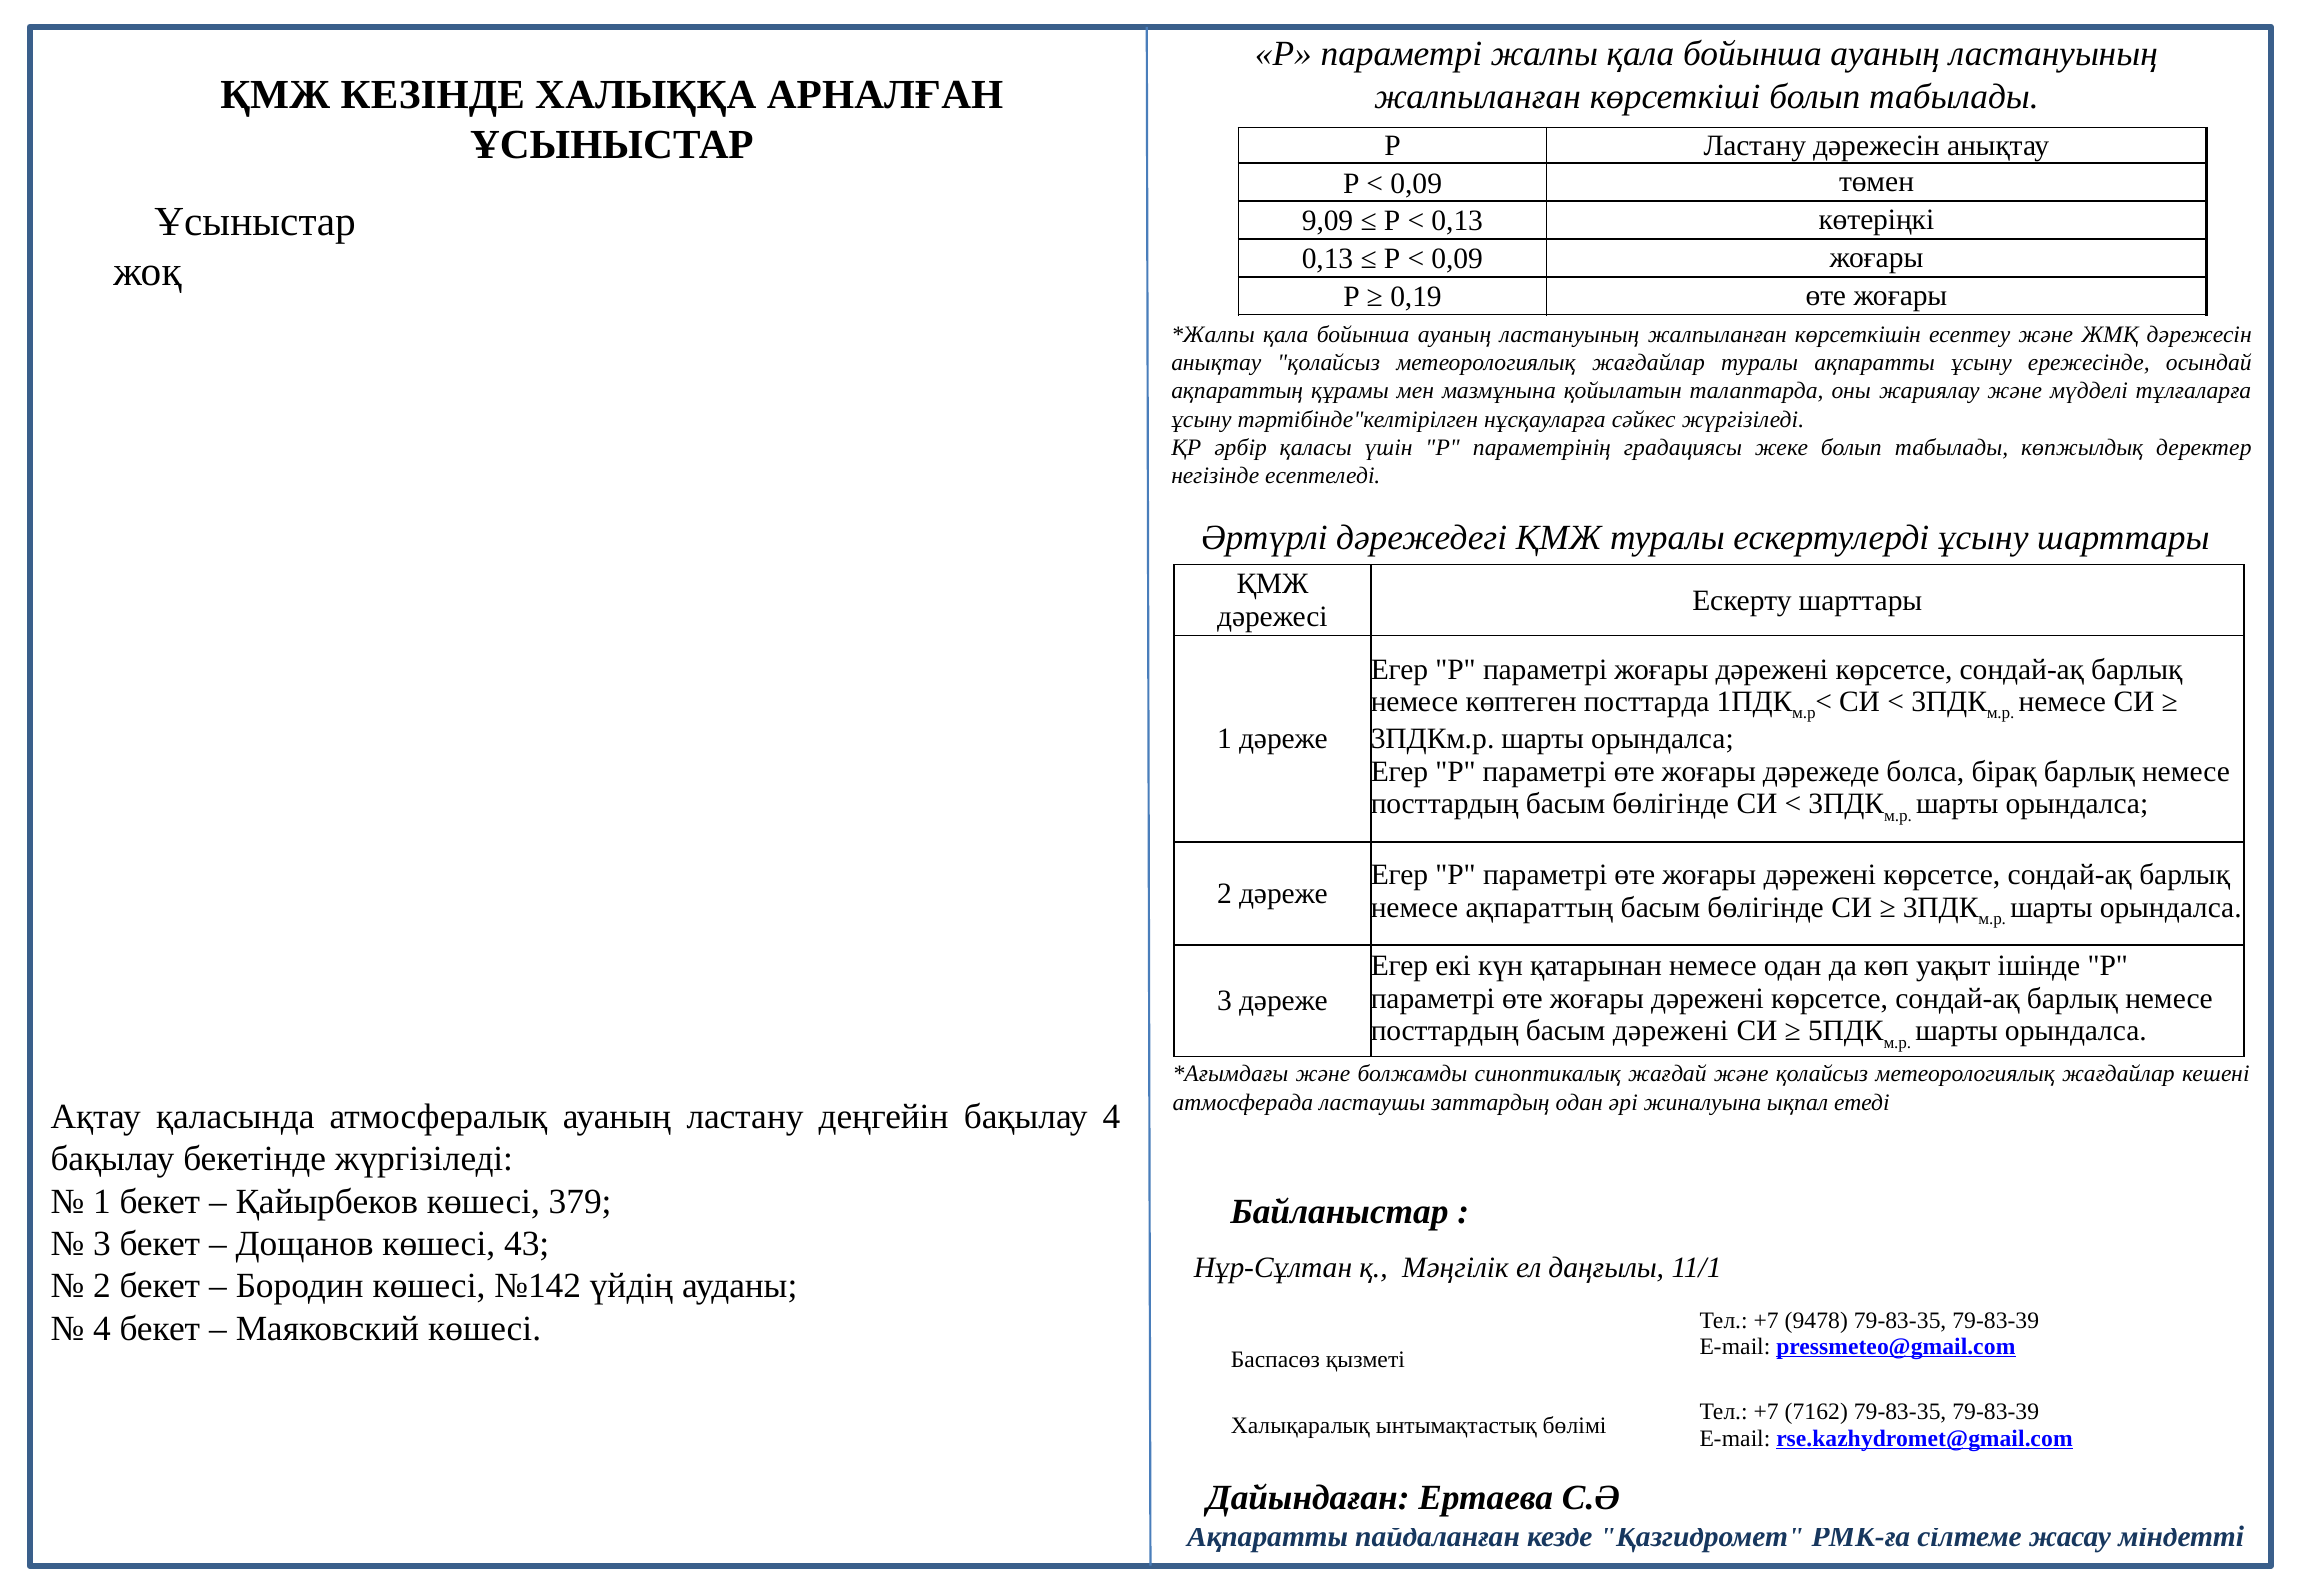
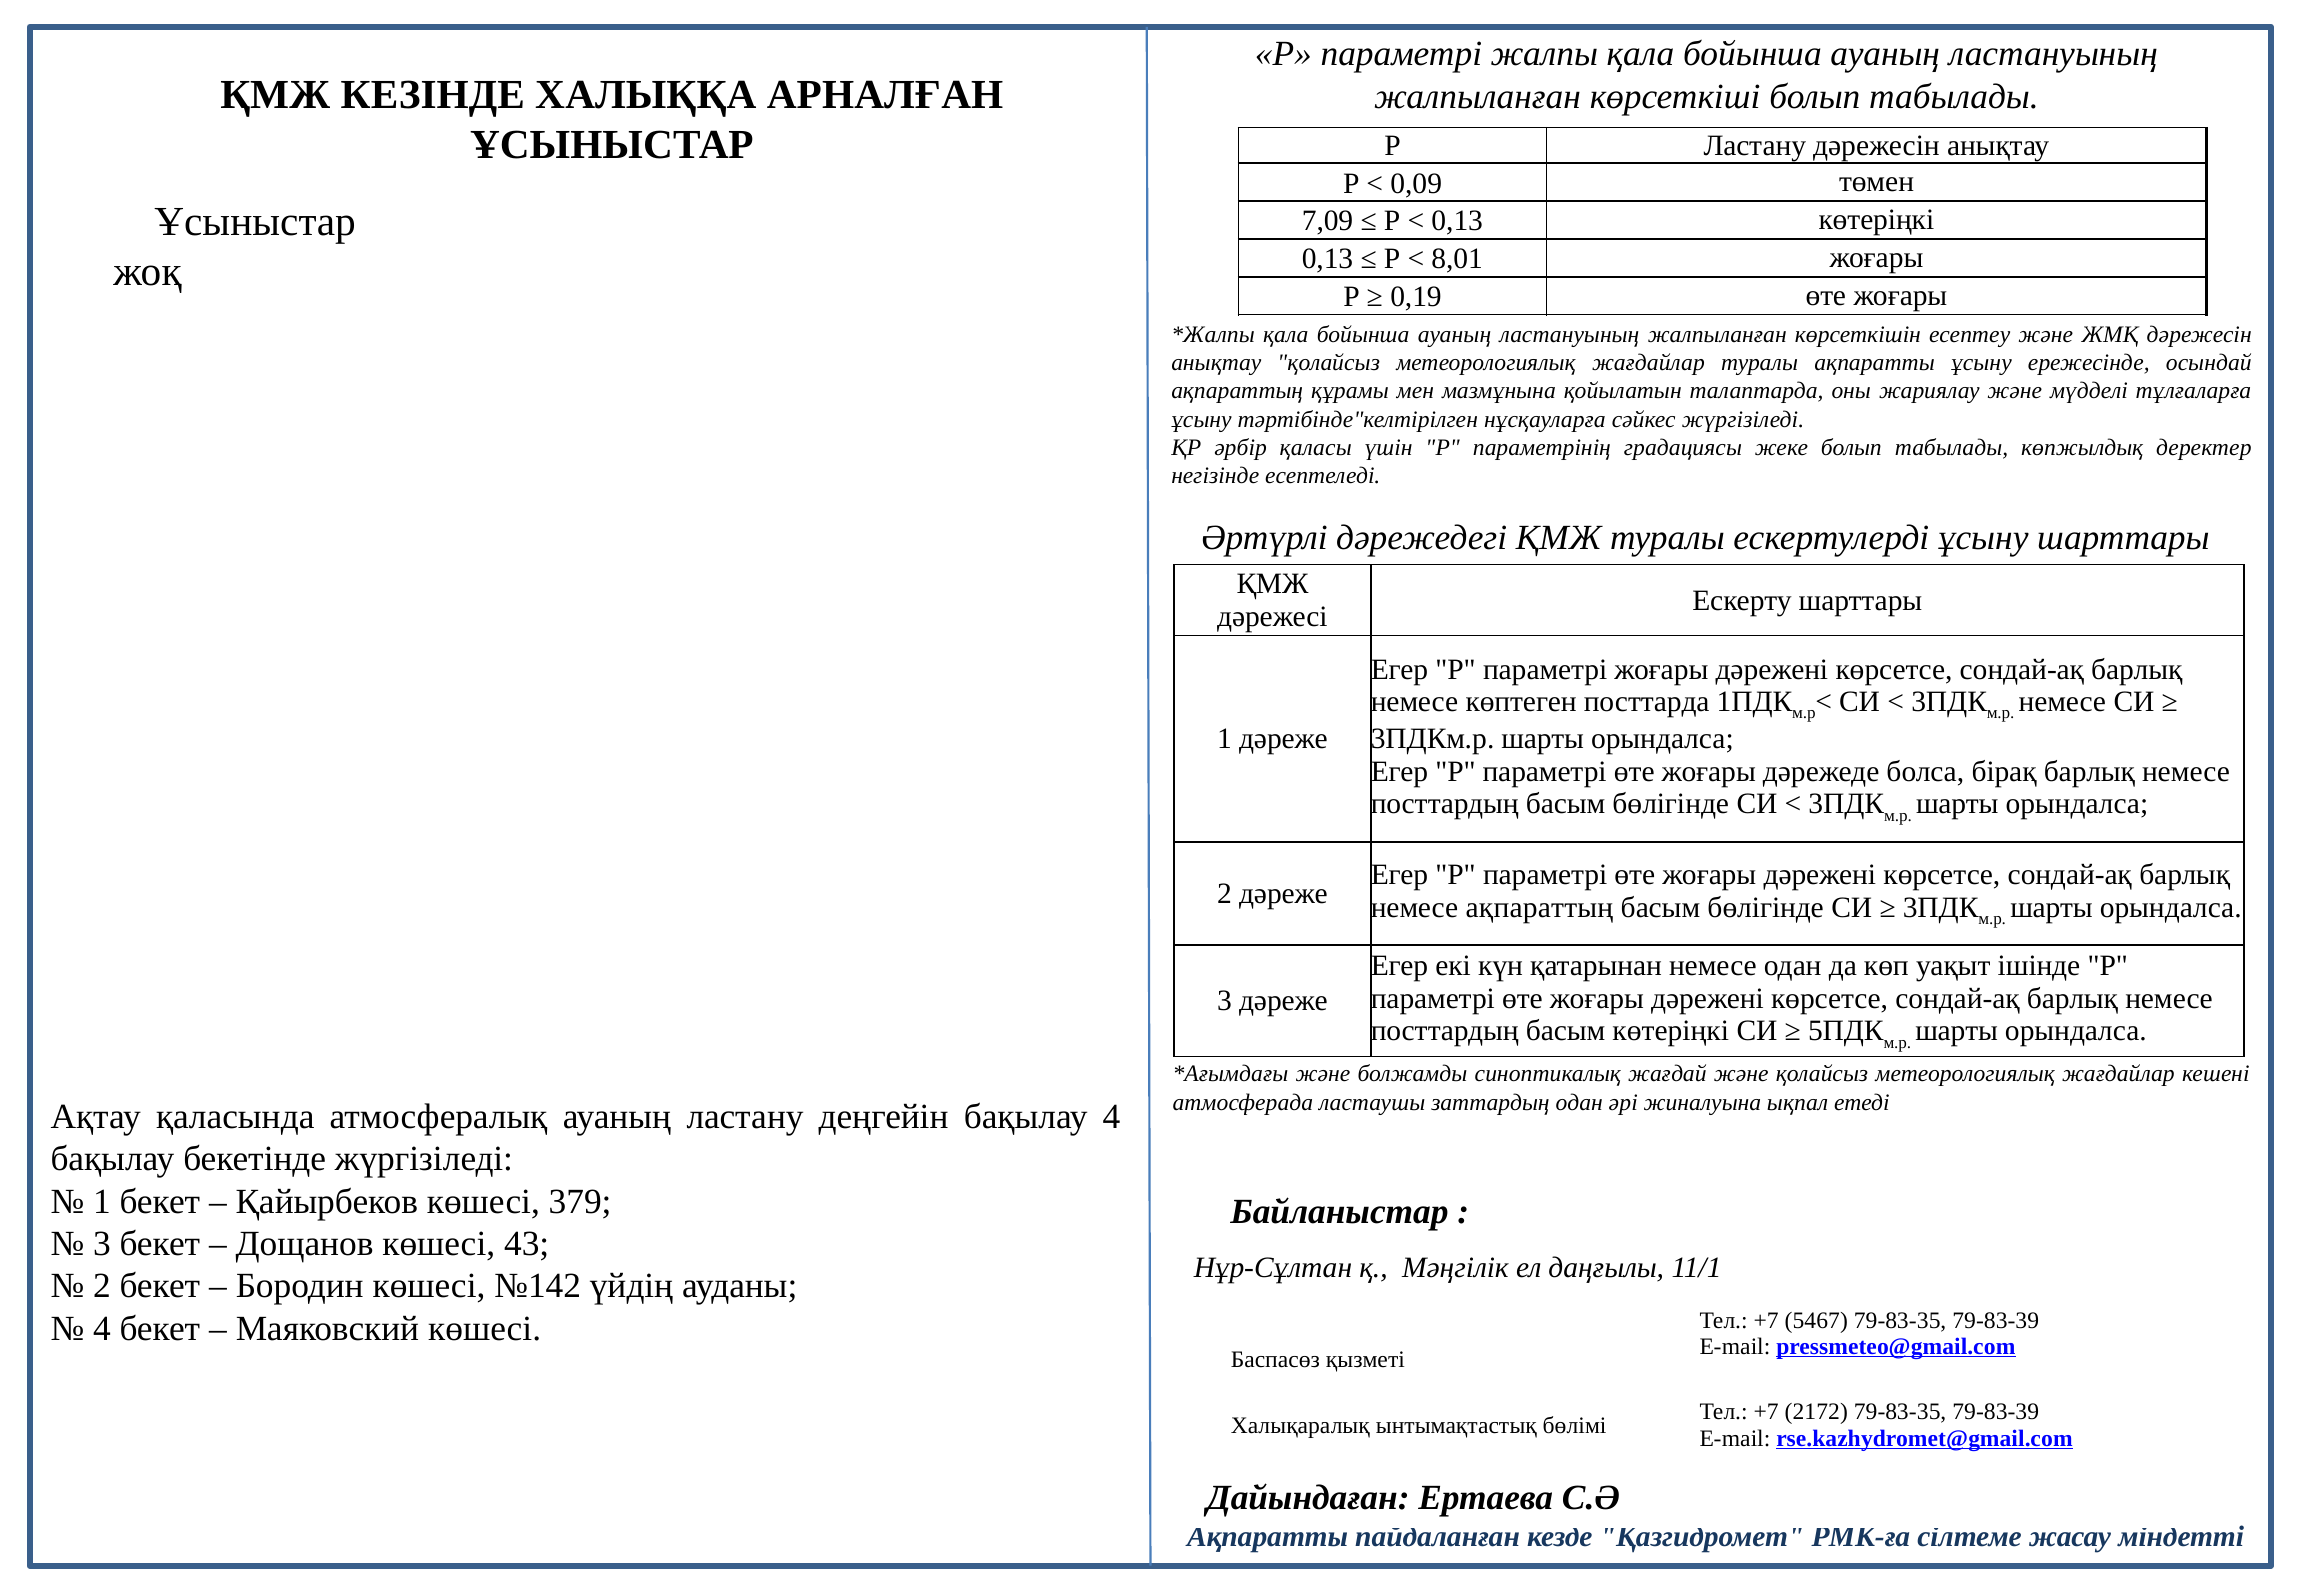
9,09: 9,09 -> 7,09 (1328, 221)
0,09: 0,09 -> 8,01 (1457, 259)
басым дәрежені: дәрежені -> көтеріңкі (1671, 1031)
9478: 9478 -> 5467 (1816, 1320)
7162: 7162 -> 2172 (1816, 1412)
